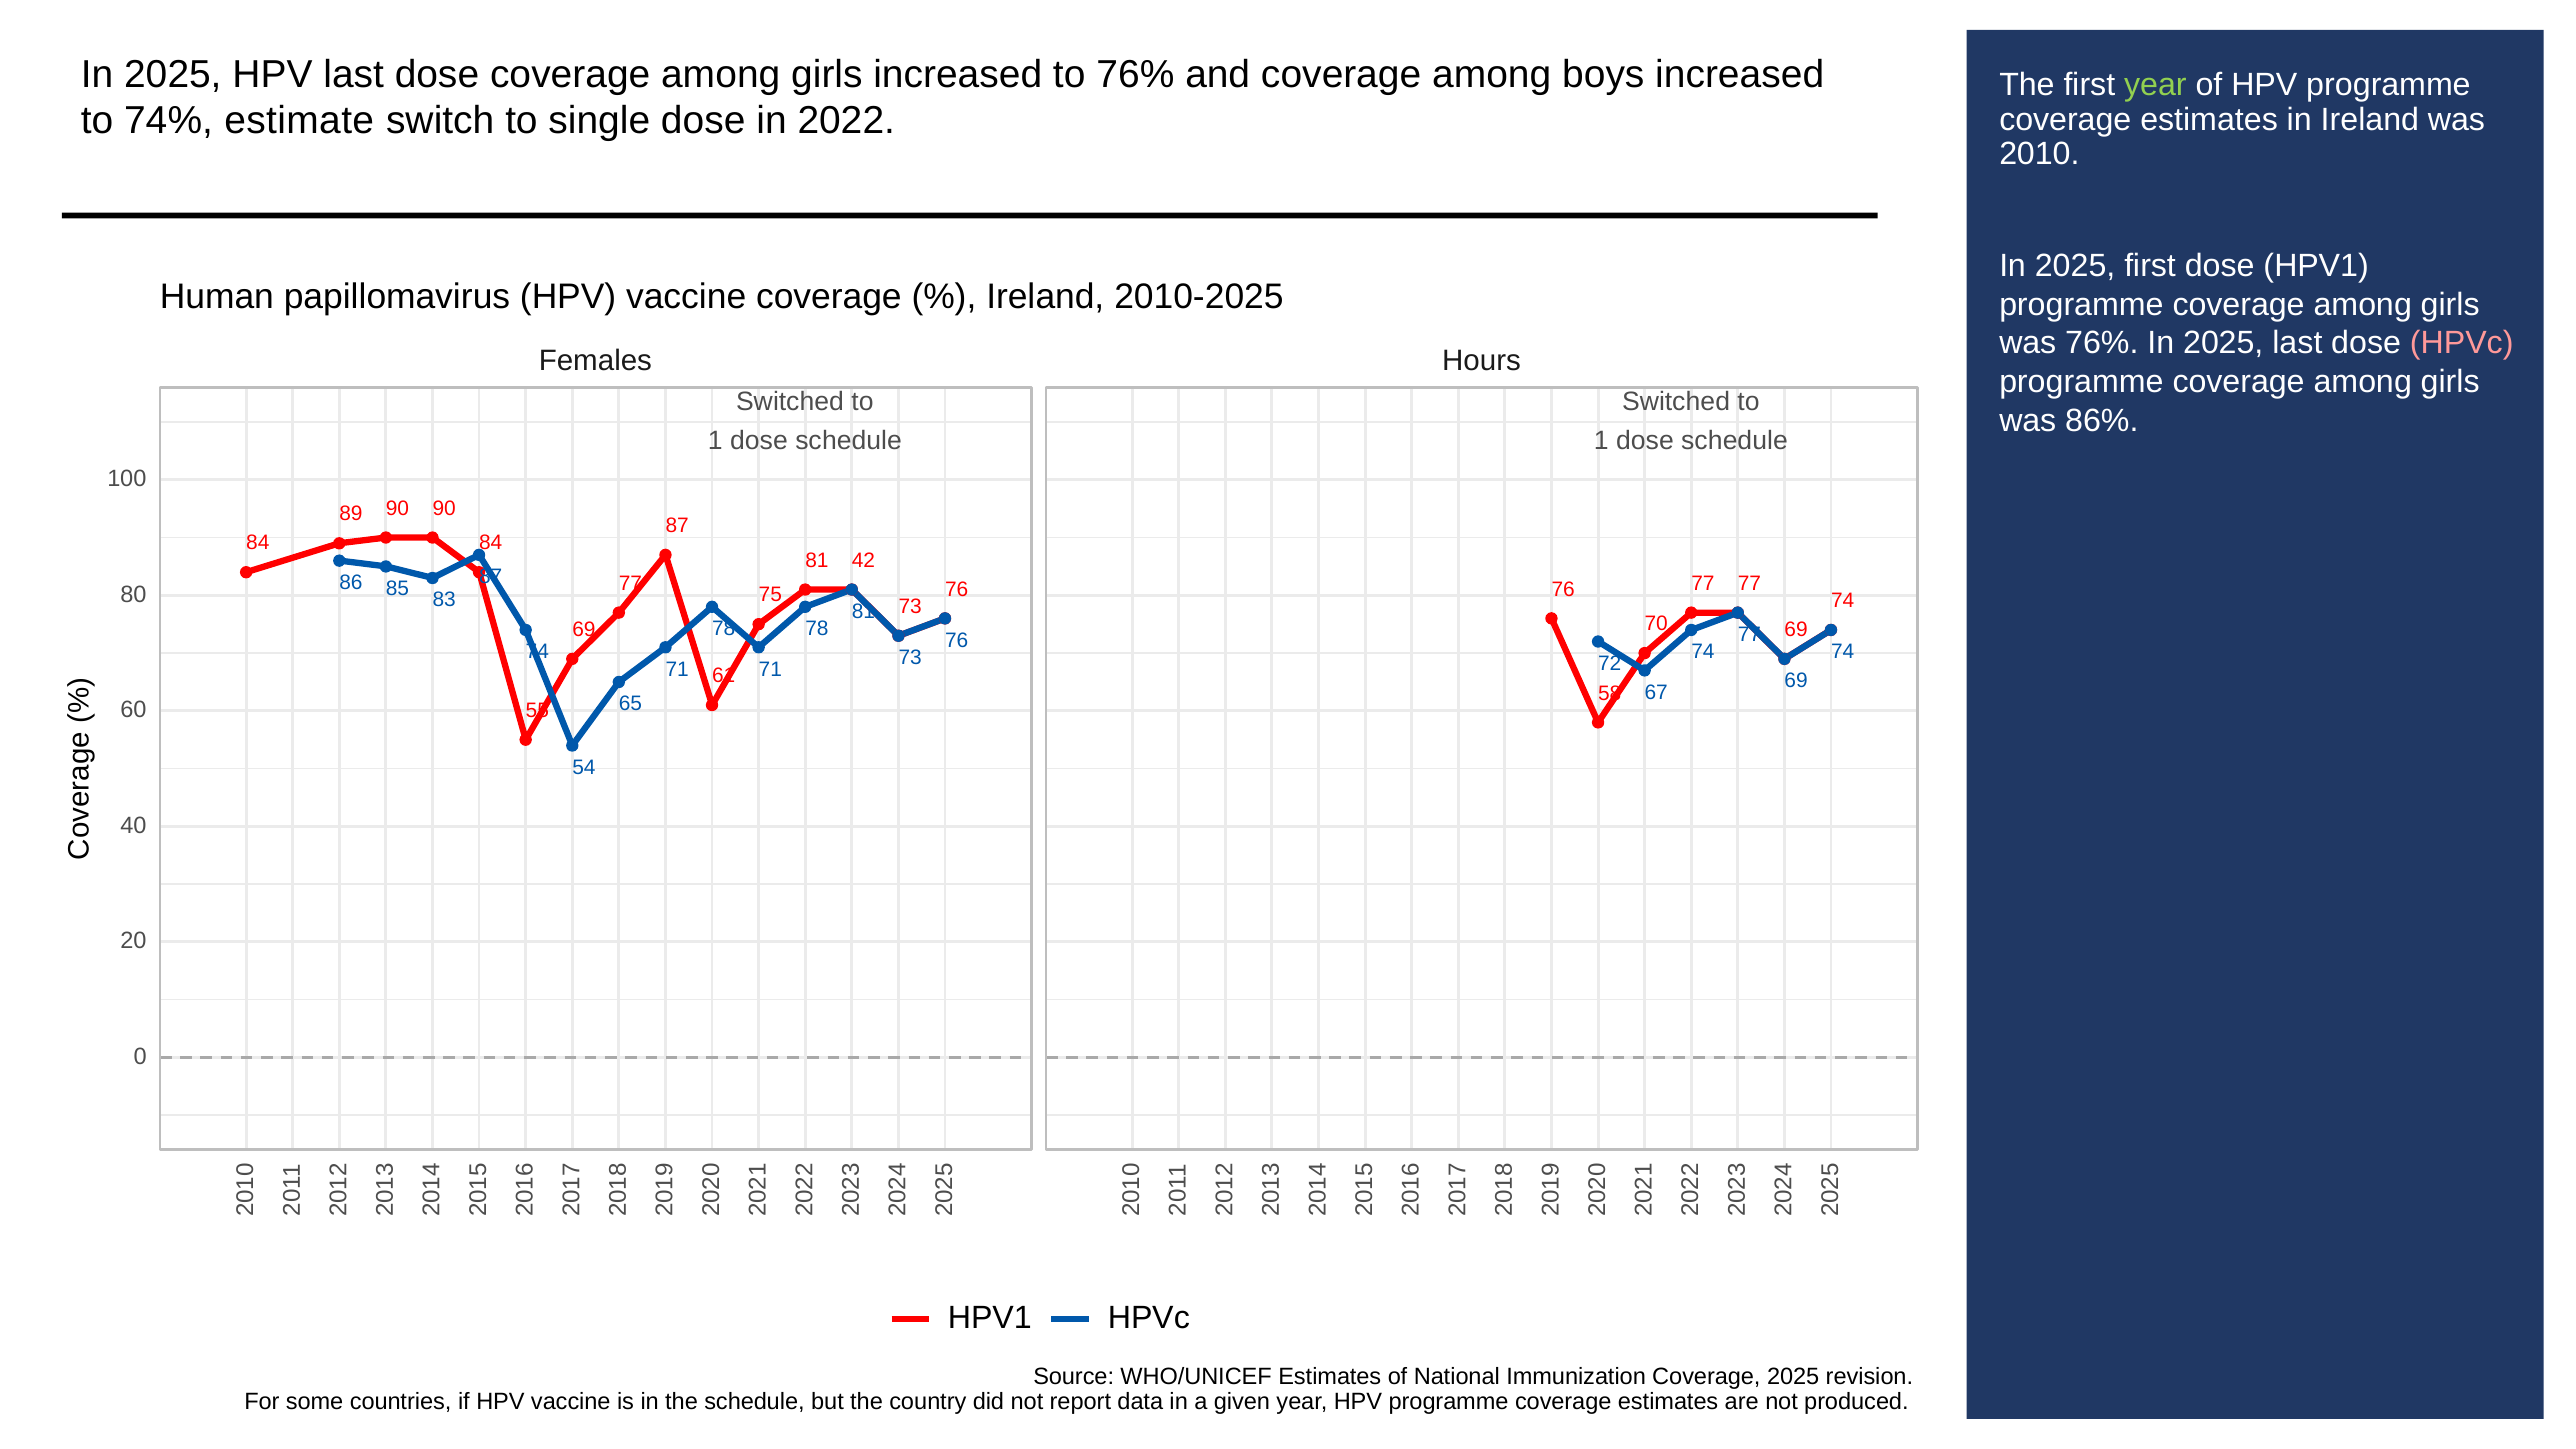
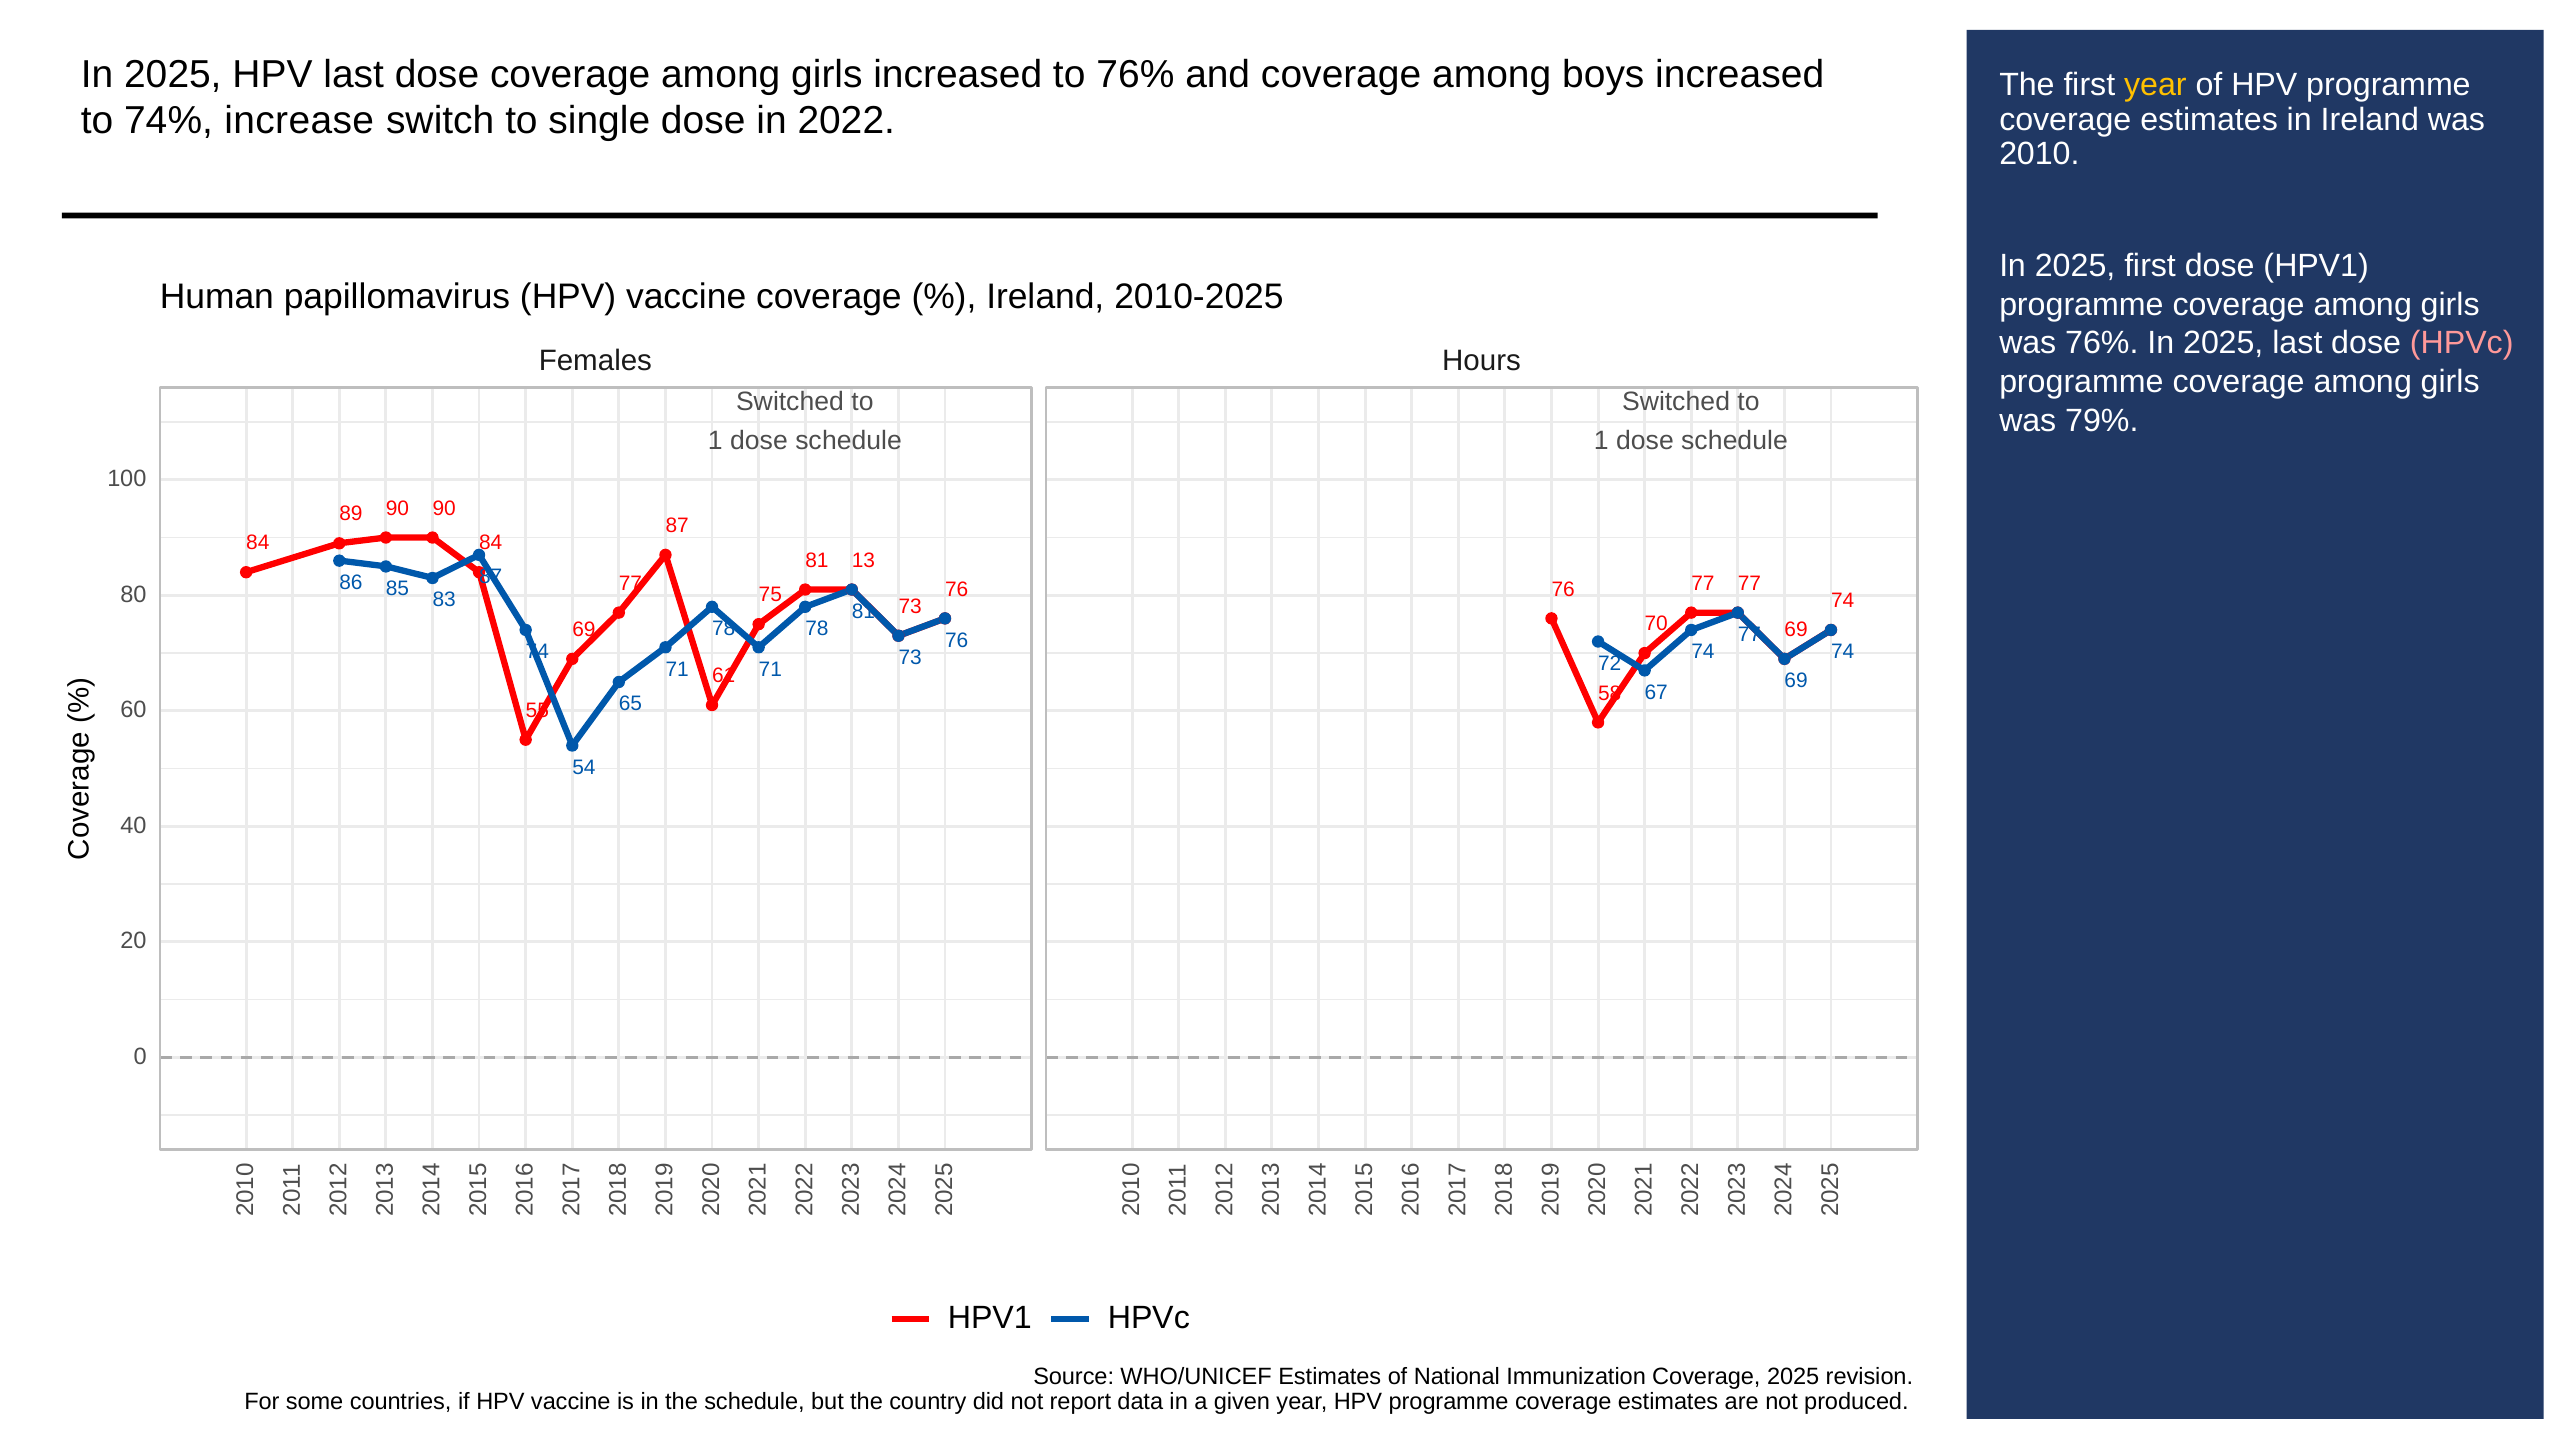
year colour: light green -> yellow (2155, 85)
estimate: estimate -> increase (299, 121)
86%: 86% -> 79% (2102, 421)
42: 42 -> 13 (864, 560)
